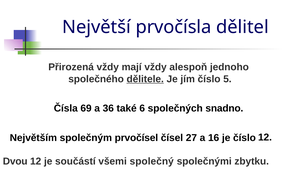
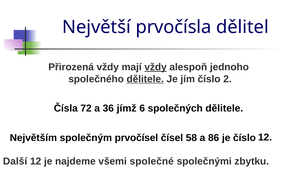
vždy underline: none -> present (156, 67)
5: 5 -> 2 (227, 79)
69: 69 -> 72 (86, 109)
také: také -> jímž (127, 109)
společných snadno: snadno -> dělitele (224, 109)
27: 27 -> 58 (191, 138)
16: 16 -> 86 (214, 138)
Dvou: Dvou -> Další (15, 162)
součástí: součástí -> najdeme (75, 162)
společný: společný -> společné (152, 162)
